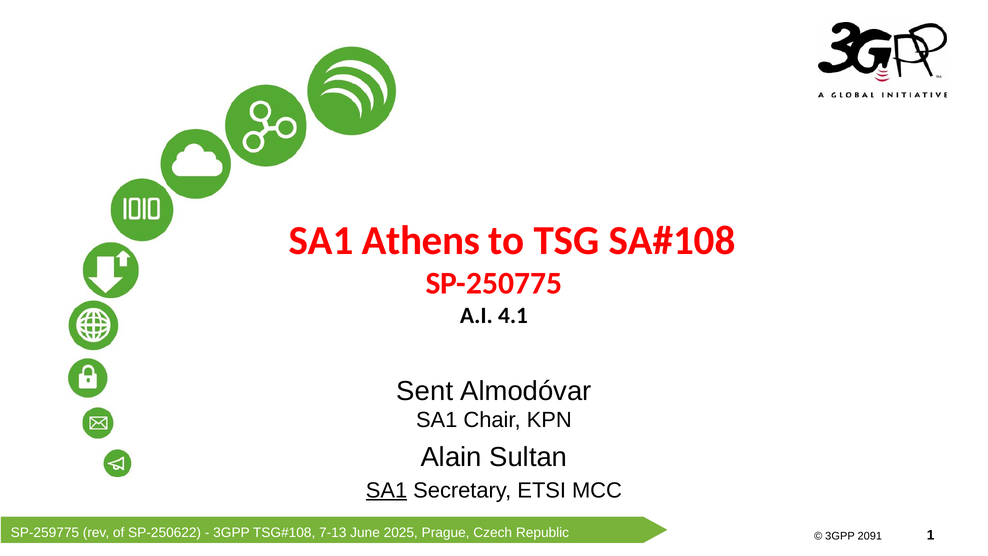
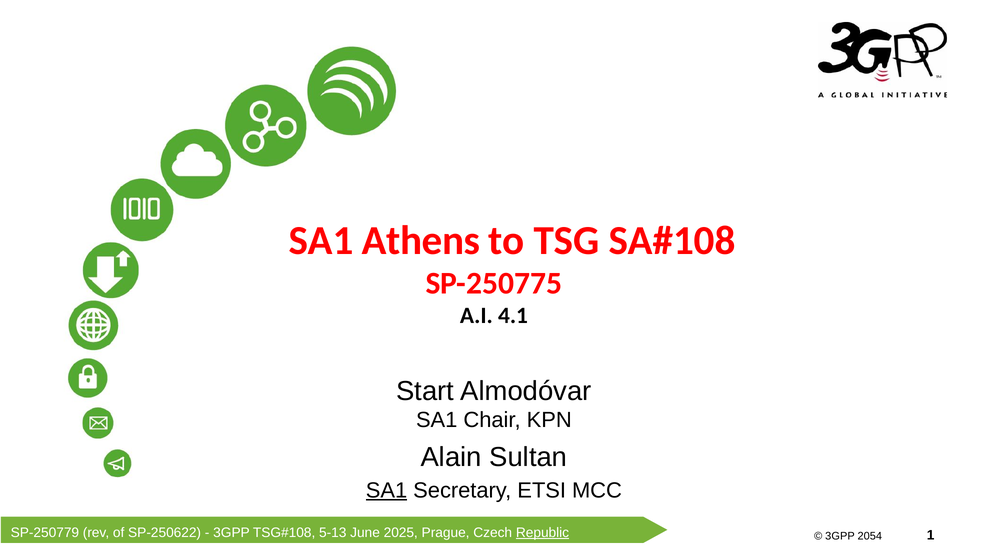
Sent: Sent -> Start (425, 391)
SP-259775: SP-259775 -> SP-250779 (45, 532)
7-13: 7-13 -> 5-13 (333, 532)
Republic underline: none -> present (543, 532)
2091: 2091 -> 2054 (870, 536)
